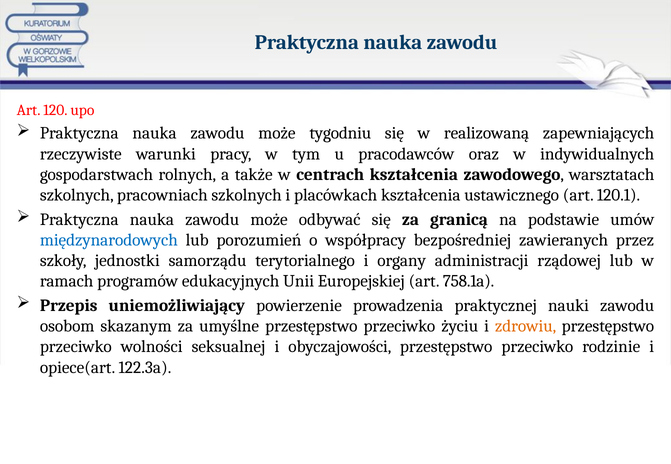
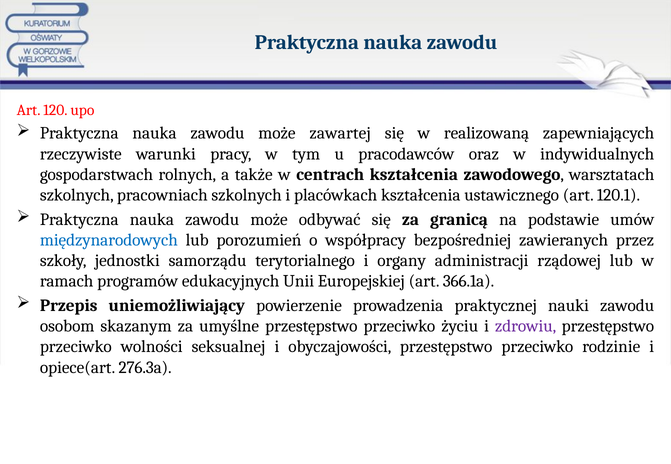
tygodniu: tygodniu -> zawartej (340, 133)
758.1a: 758.1a -> 366.1a (468, 282)
zdrowiu colour: orange -> purple (526, 326)
122.3a: 122.3a -> 276.3a (145, 368)
